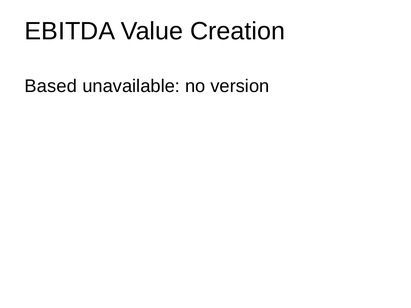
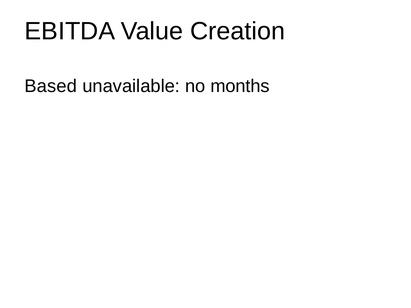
version: version -> months (240, 86)
